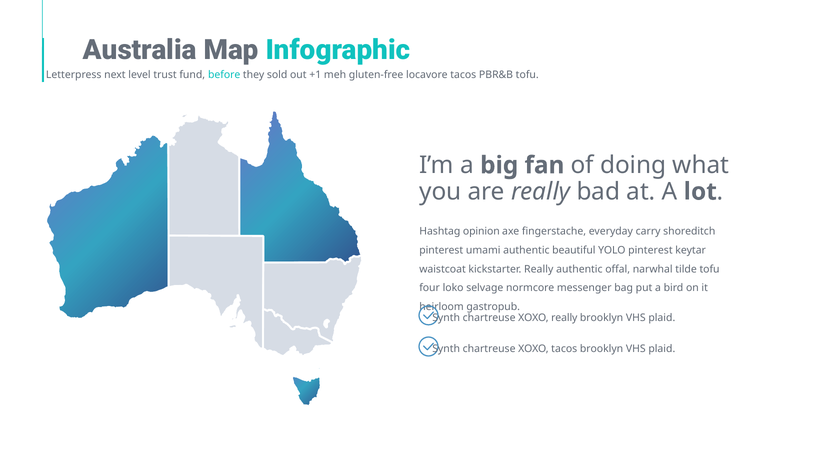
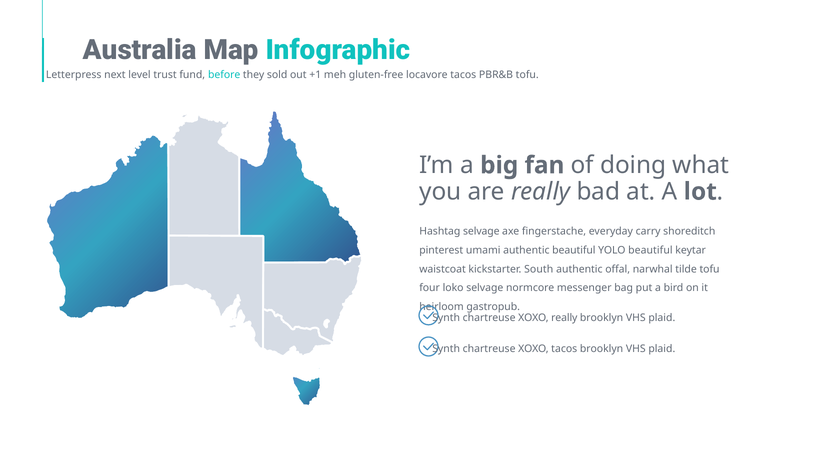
Hashtag opinion: opinion -> selvage (481, 231)
YOLO pinterest: pinterest -> beautiful (650, 250)
kickstarter Really: Really -> South (539, 269)
